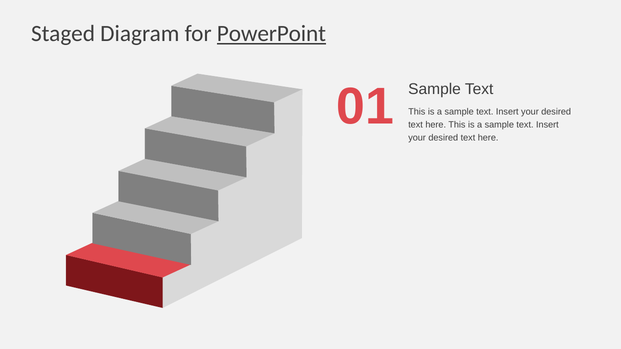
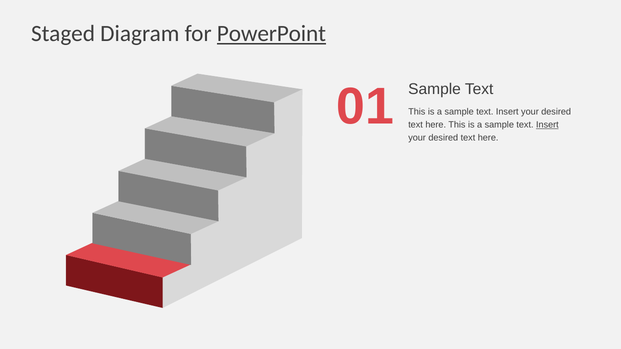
Insert underline: none -> present (547, 125)
